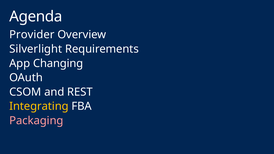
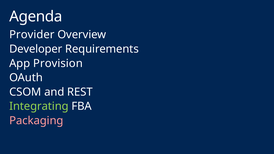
Silverlight: Silverlight -> Developer (36, 49)
Changing: Changing -> Provision (58, 63)
Integrating colour: yellow -> light green (39, 106)
